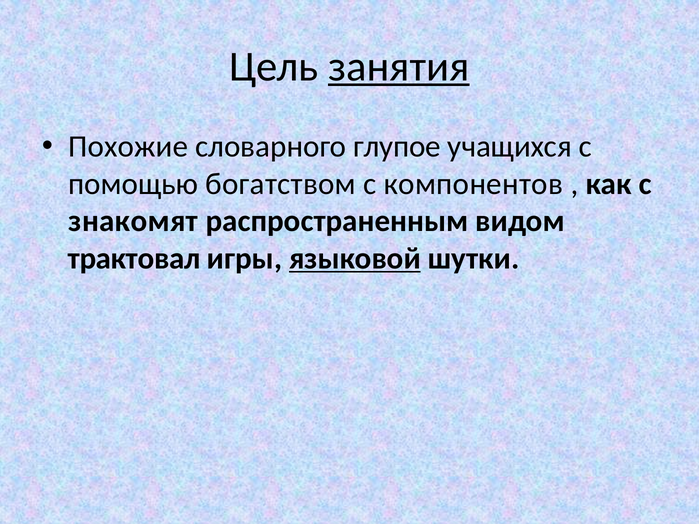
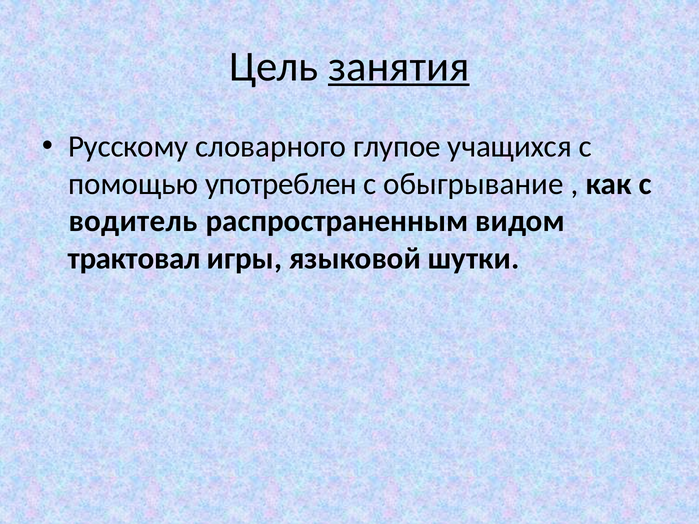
Похожие: Похожие -> Русскому (128, 147)
богатством: богатством -> употреблен (281, 184)
компонентов: компонентов -> обыгрывание (473, 184)
знакомят: знакомят -> водитель (133, 221)
языковой underline: present -> none (355, 259)
